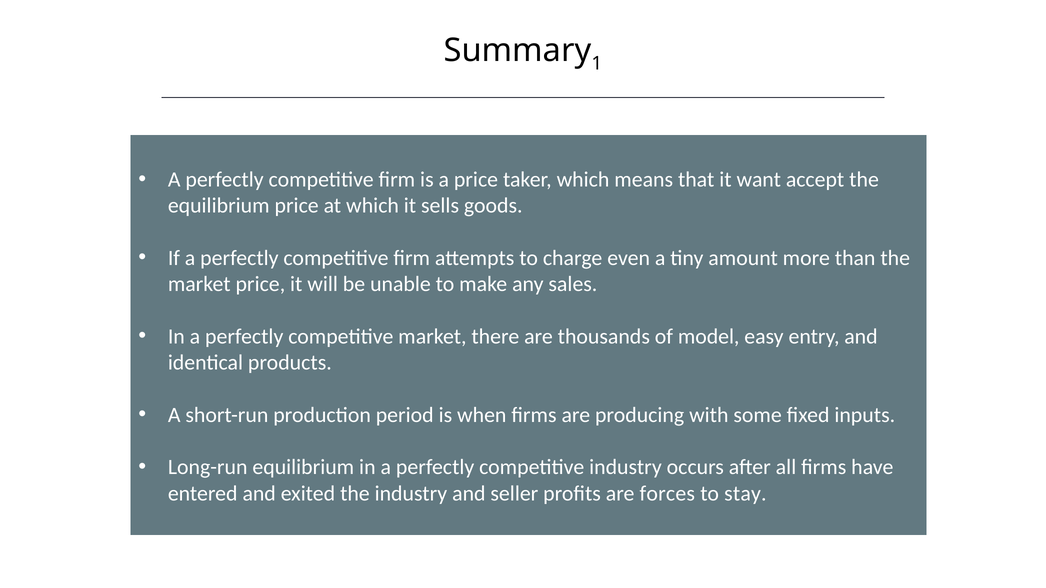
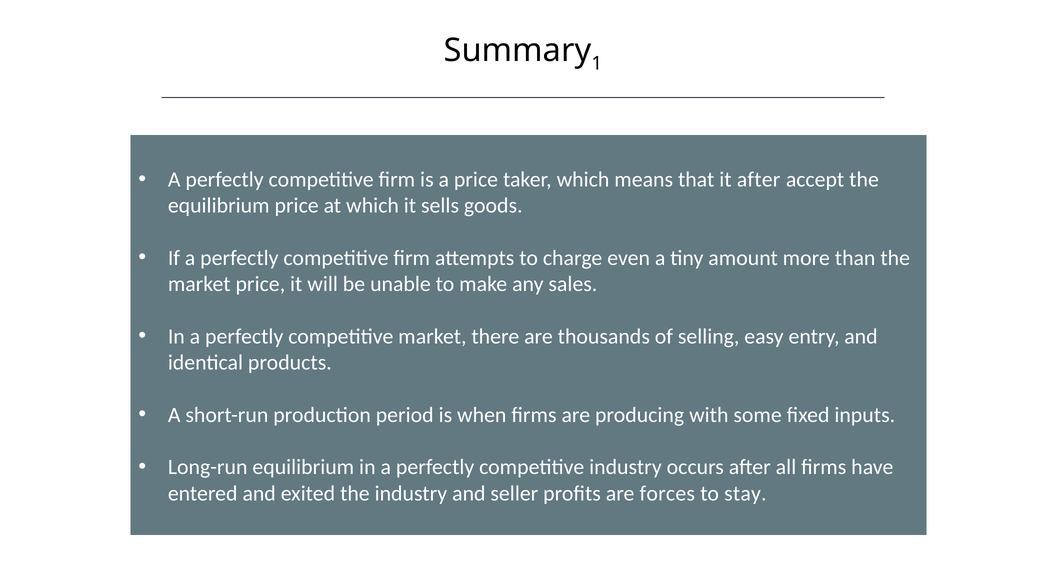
it want: want -> after (759, 180)
model: model -> selling (709, 337)
